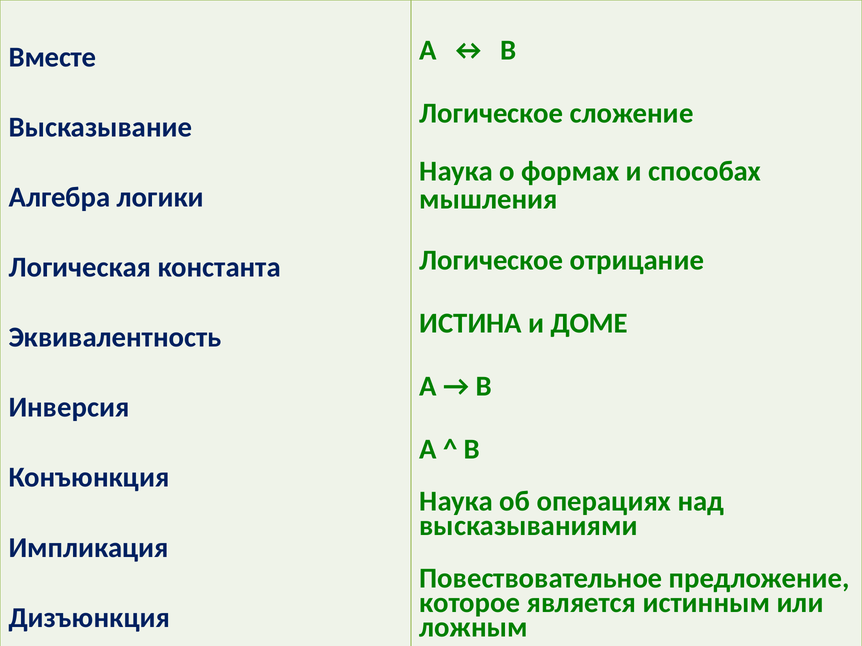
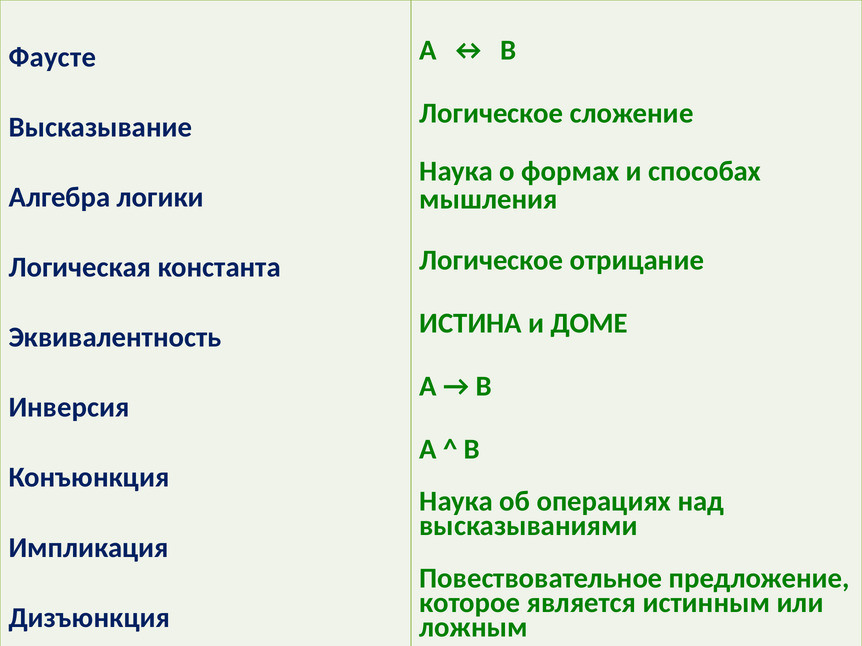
Вместе: Вместе -> Фаусте (52, 57)
